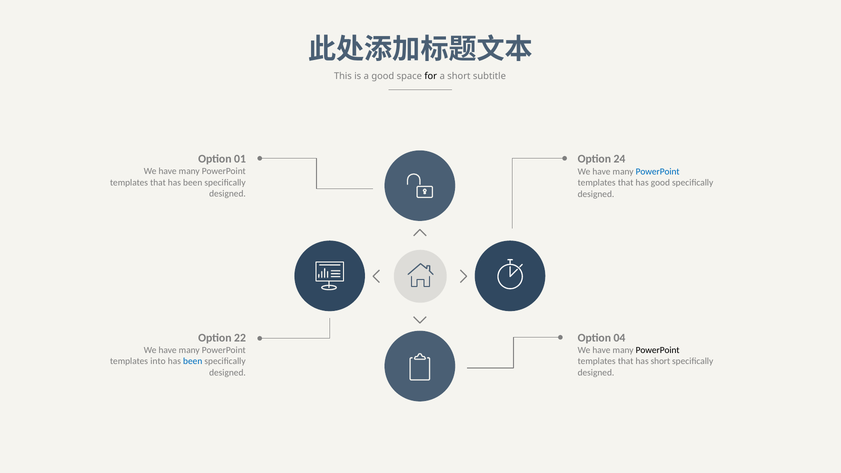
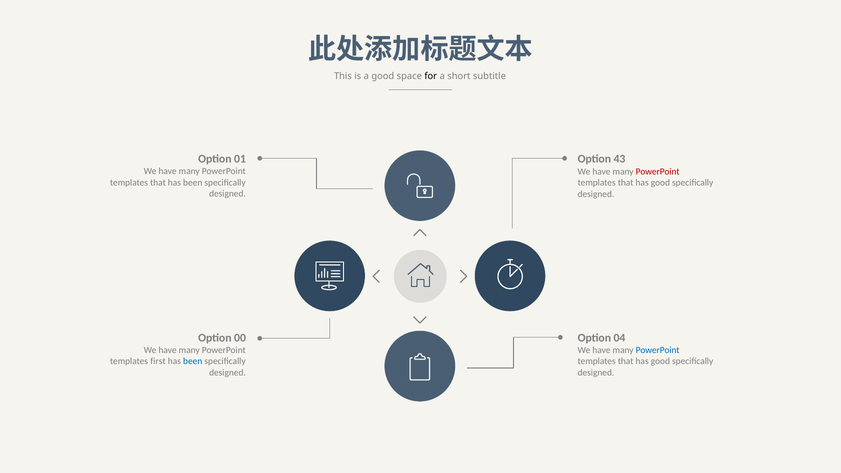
24: 24 -> 43 (619, 159)
PowerPoint colour: blue -> red (658, 172)
22: 22 -> 00 (240, 338)
PowerPoint colour: black -> blue (658, 350)
into: into -> first (158, 361)
short: short -> good (660, 361)
